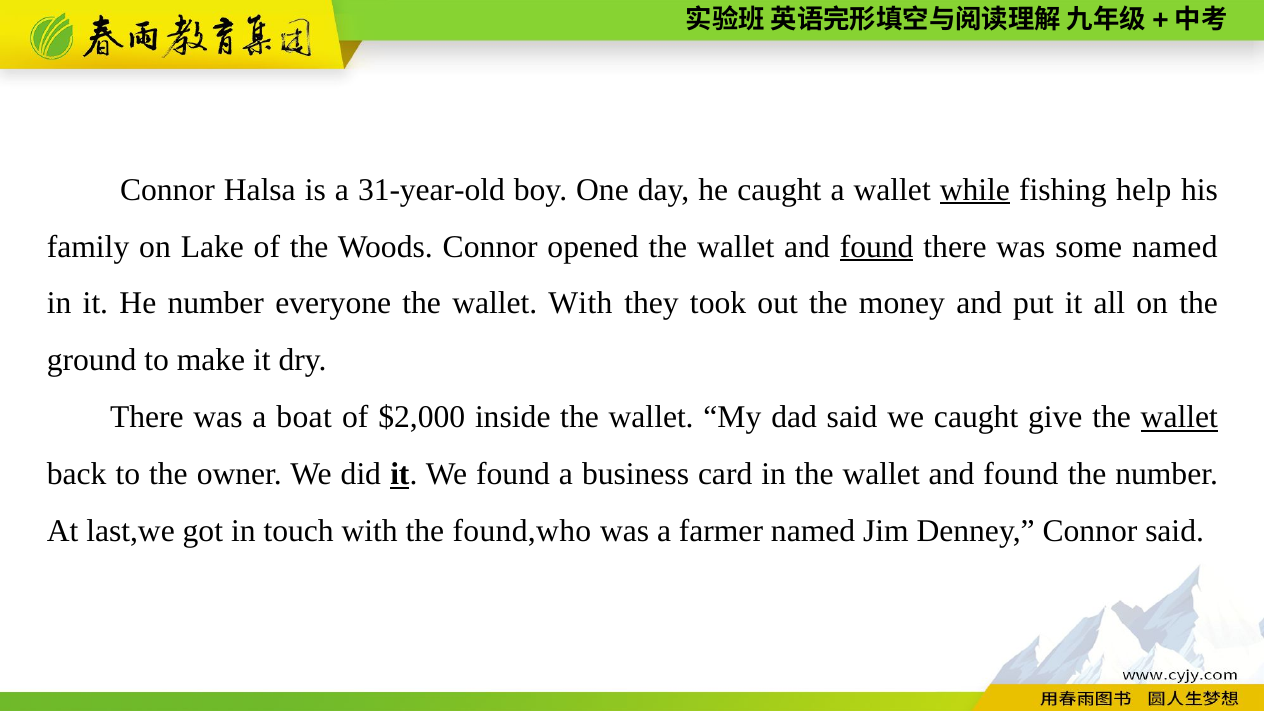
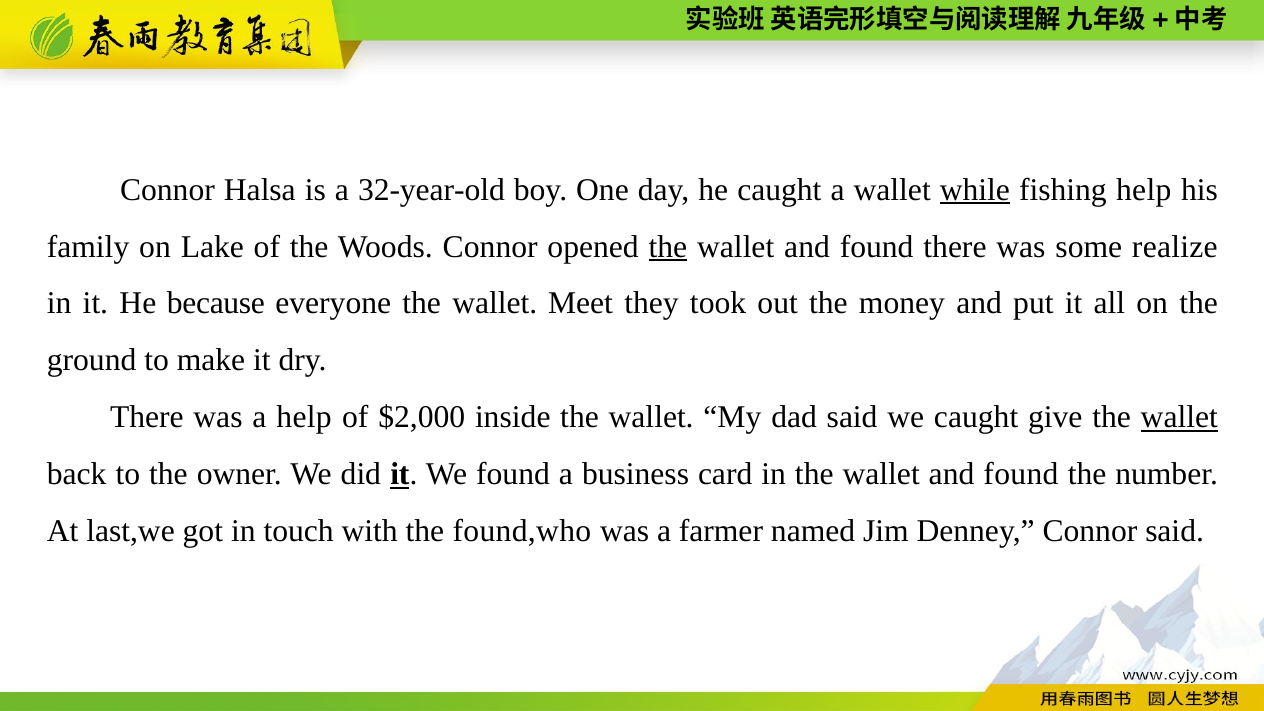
31-year-old: 31-year-old -> 32-year-old (431, 190)
the underline: none -> present (668, 247)
found underline: present -> none (877, 247)
some named: named -> realize (1175, 247)
He number: number -> because (216, 304)
wallet With: With -> Meet (581, 304)
a boat: boat -> help (304, 417)
